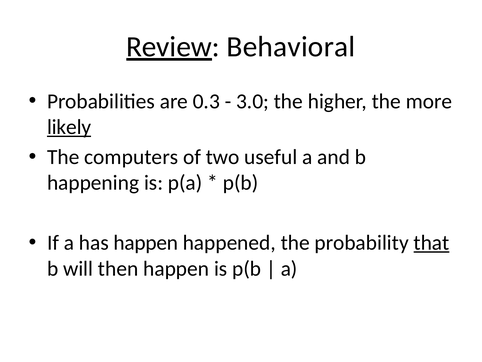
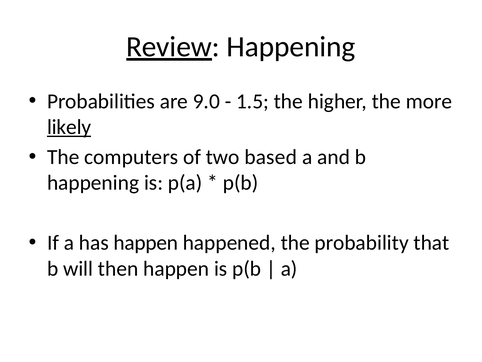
Review Behavioral: Behavioral -> Happening (291, 47)
0.3: 0.3 -> 9.0 (206, 101)
3.0: 3.0 -> 1.5 (253, 101)
useful: useful -> based (271, 157)
that underline: present -> none (431, 243)
